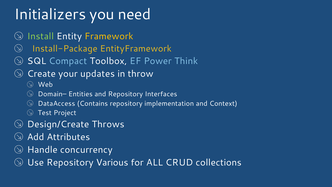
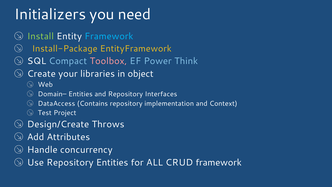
Framework colour: yellow -> light blue (109, 36)
Toolbox colour: white -> pink (108, 61)
updates: updates -> libraries (98, 74)
throw: throw -> object (141, 74)
Repository Various: Various -> Entities (112, 162)
CRUD collections: collections -> framework (219, 162)
